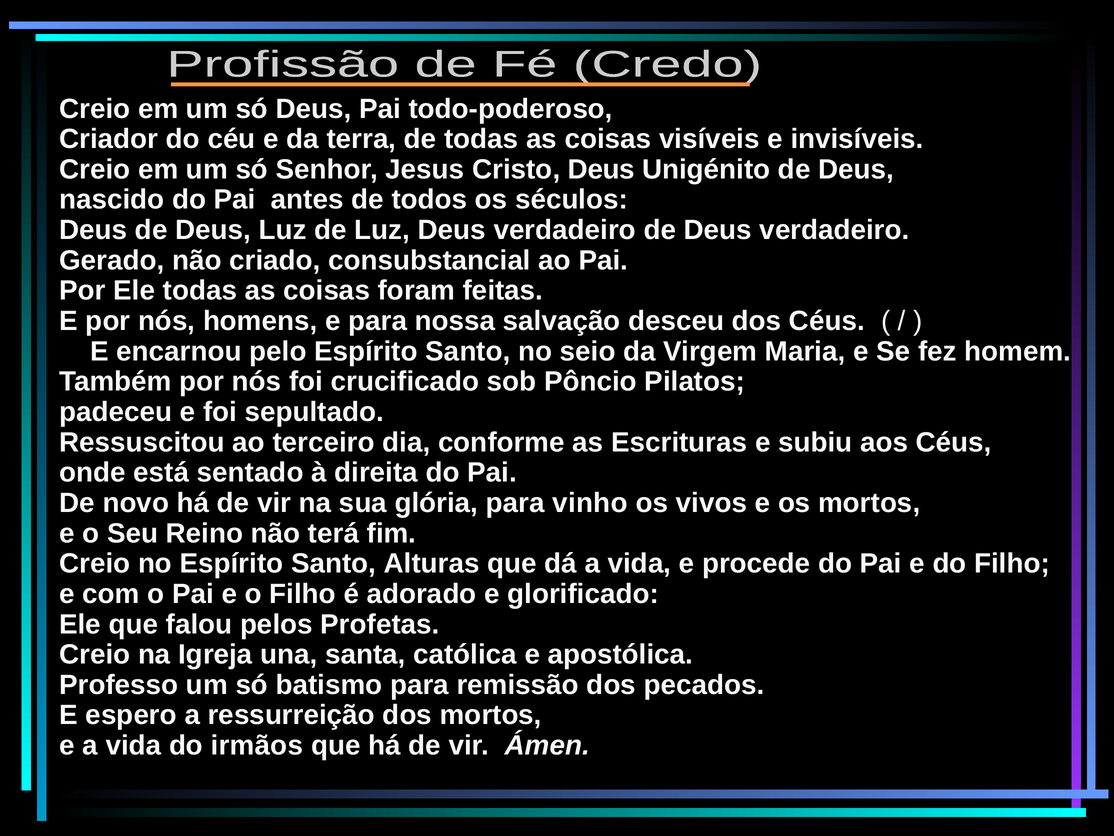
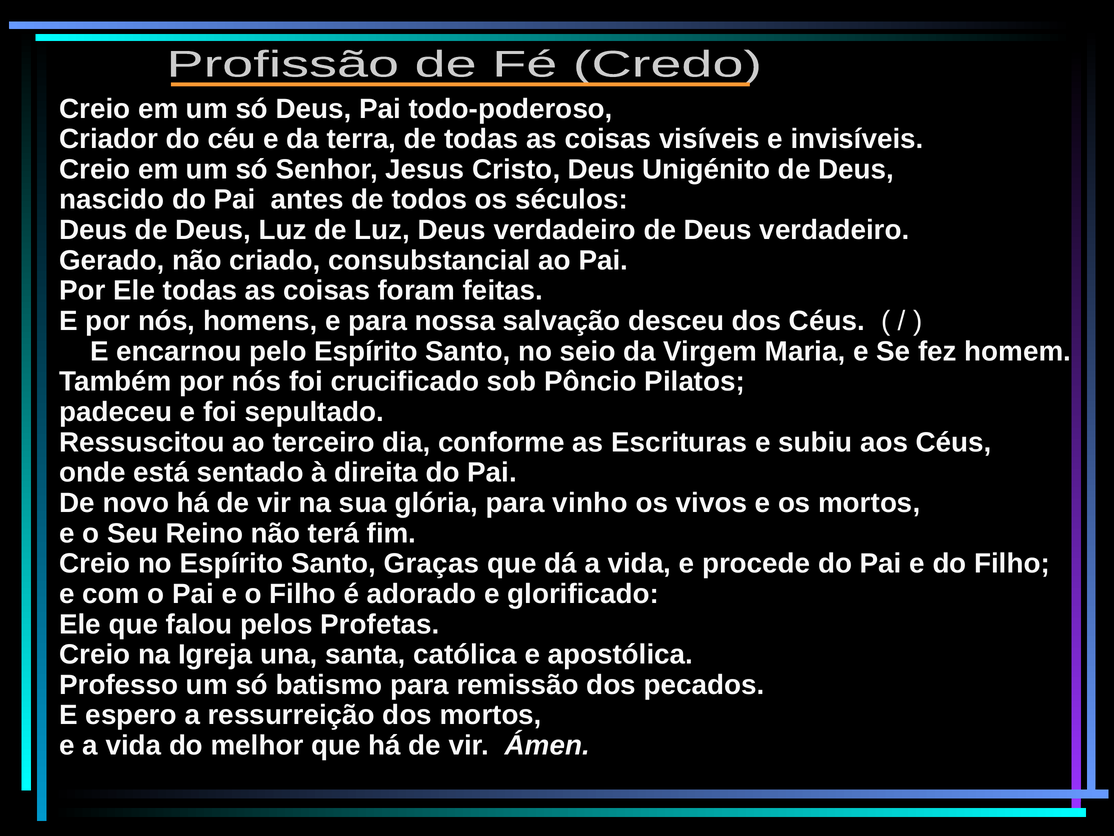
Alturas: Alturas -> Graças (432, 563)
irmãos: irmãos -> melhor (257, 745)
